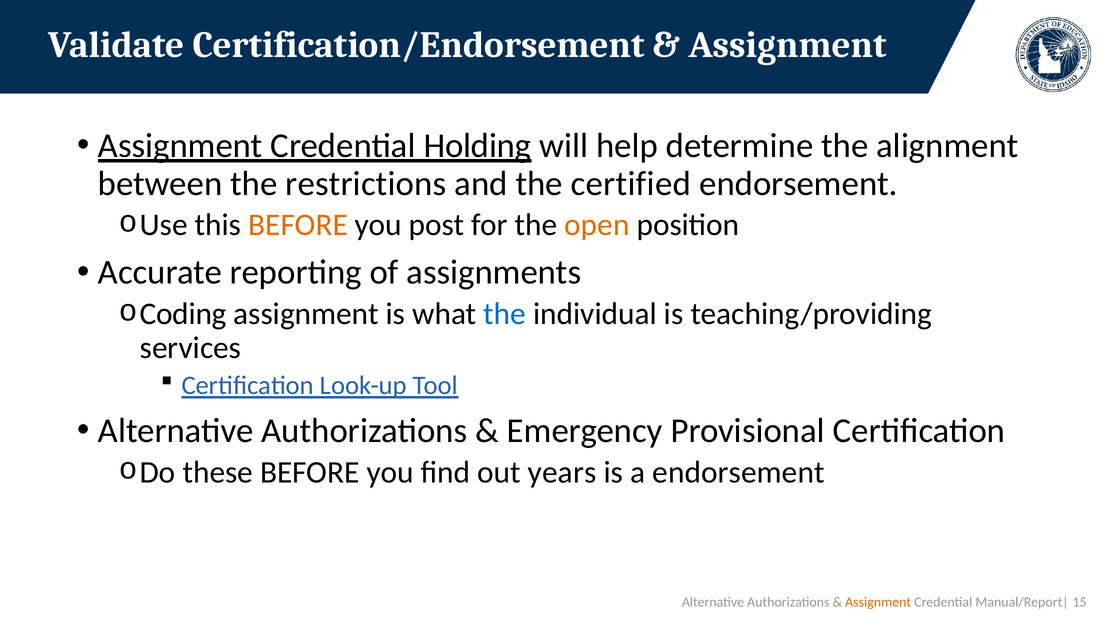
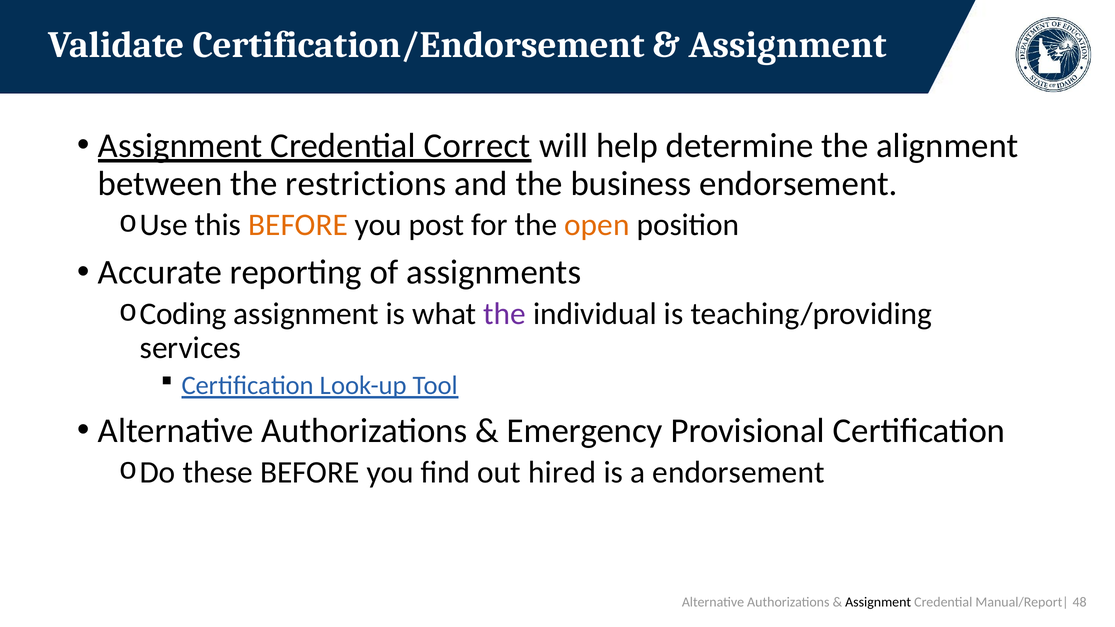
Holding: Holding -> Correct (477, 146)
certified: certified -> business (631, 184)
the colour: blue -> purple (505, 314)
years: years -> hired (562, 472)
Assignment colour: orange -> black (878, 602)
15: 15 -> 48 (1080, 602)
